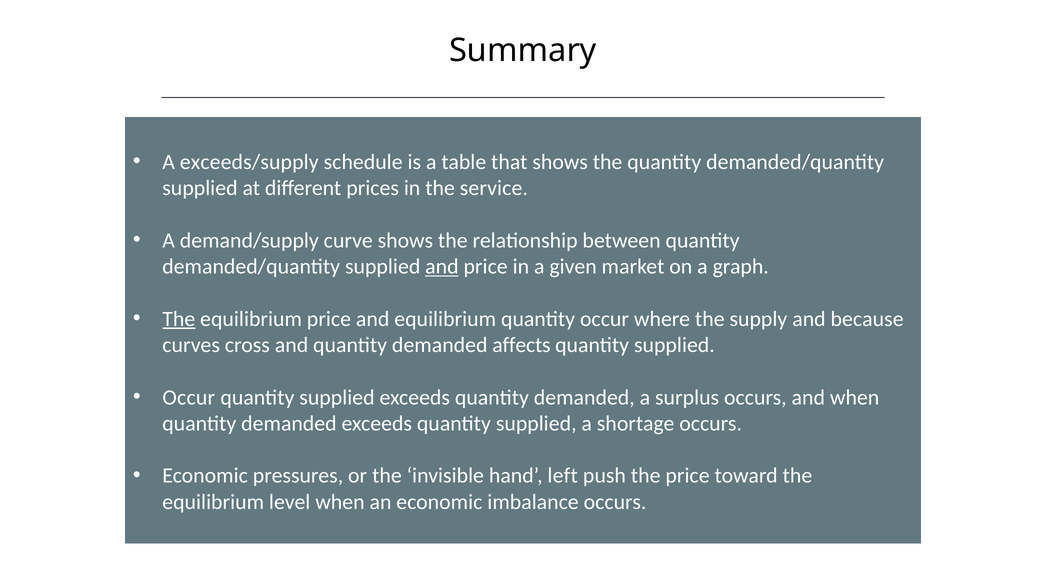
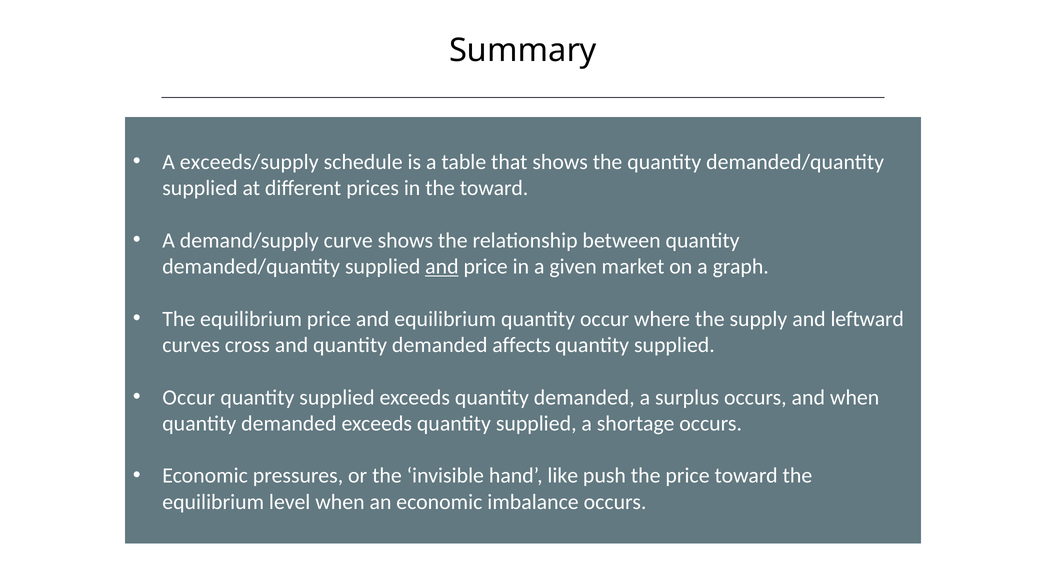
the service: service -> toward (494, 188)
The underline: present -> none (179, 319)
because: because -> leftward (867, 319)
left: left -> like (563, 476)
